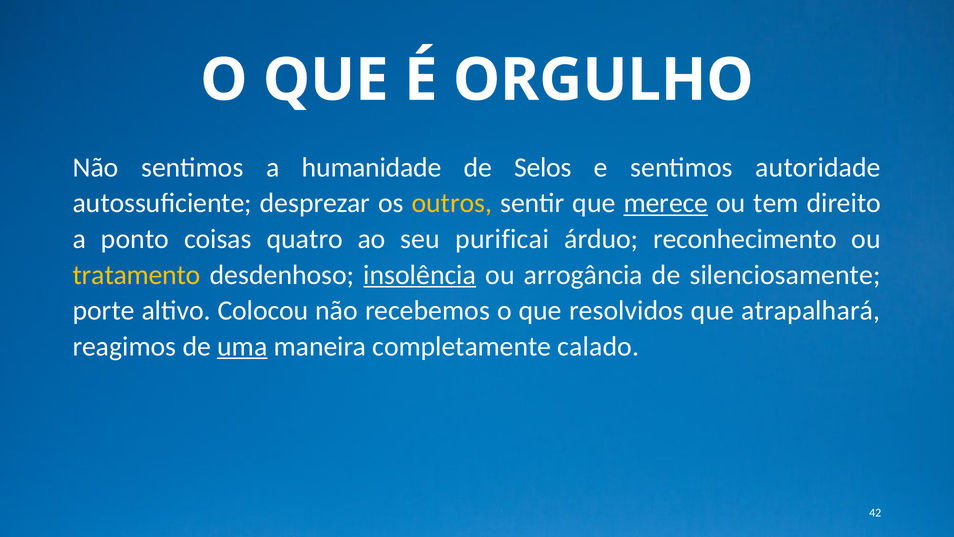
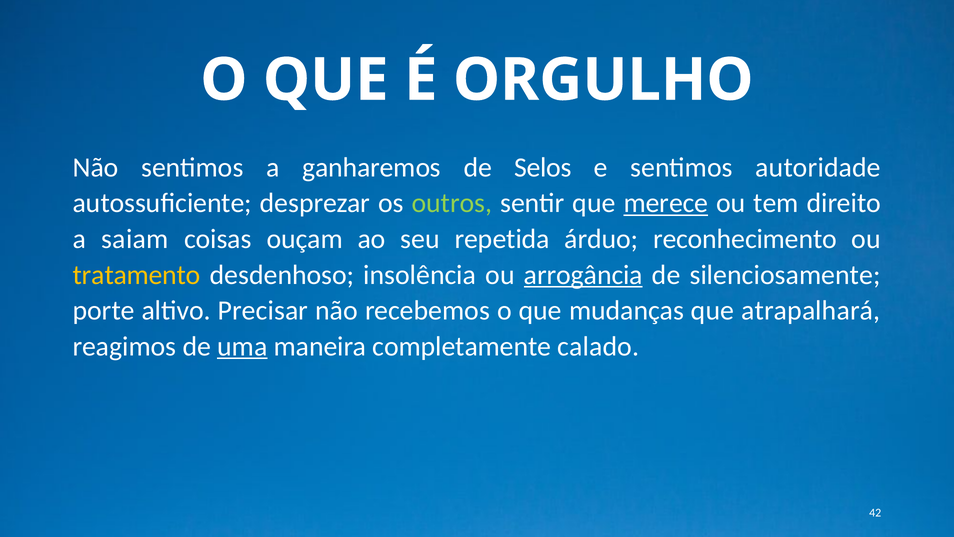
humanidade: humanidade -> ganharemos (372, 167)
outros colour: yellow -> light green (452, 203)
ponto: ponto -> saiam (135, 239)
quatro: quatro -> ouçam (305, 239)
purificai: purificai -> repetida (502, 239)
insolência underline: present -> none (420, 275)
arrogância underline: none -> present (583, 275)
Colocou: Colocou -> Precisar (263, 310)
resolvidos: resolvidos -> mudanças (626, 310)
